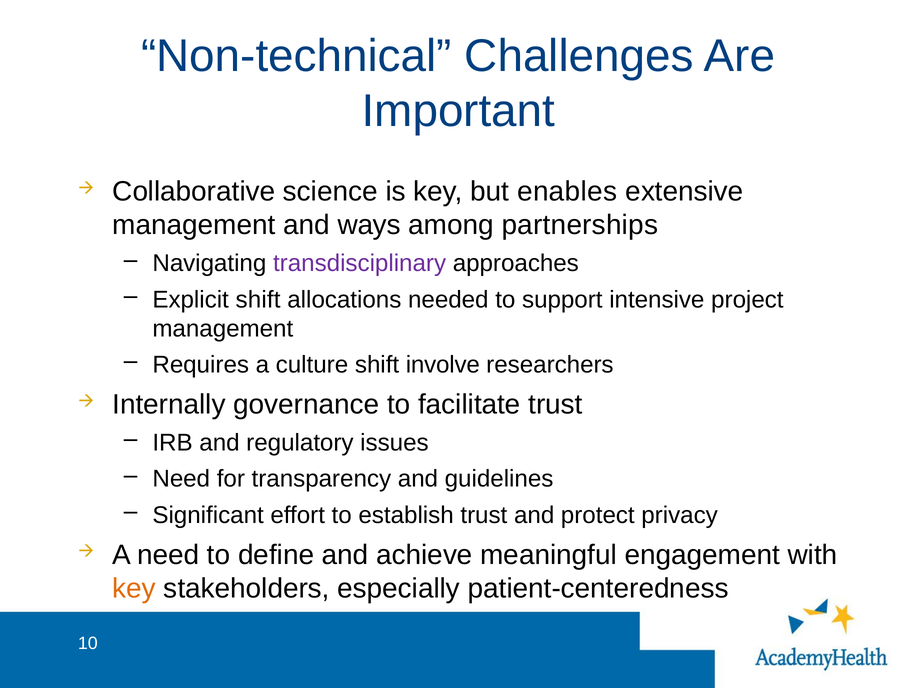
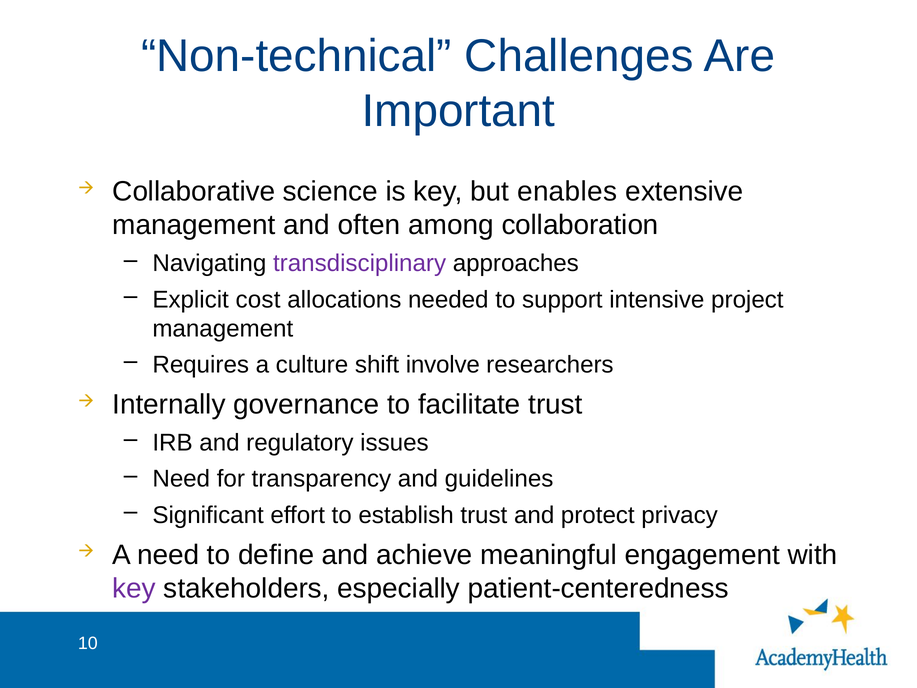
ways: ways -> often (369, 225)
partnerships: partnerships -> collaboration (580, 225)
Explicit shift: shift -> cost (258, 299)
key colour: orange -> purple (134, 588)
